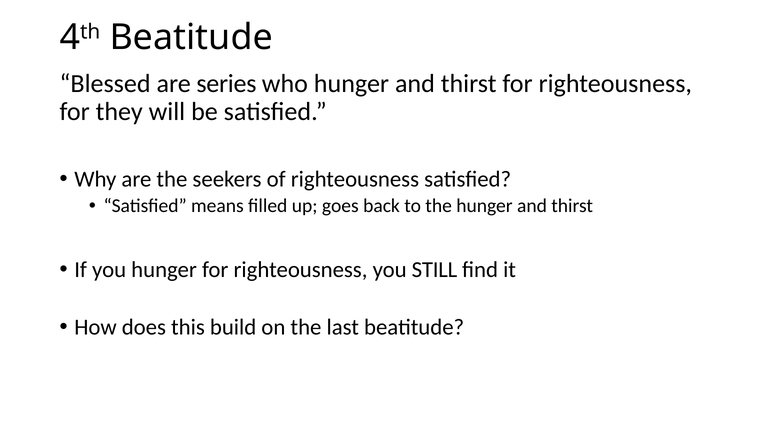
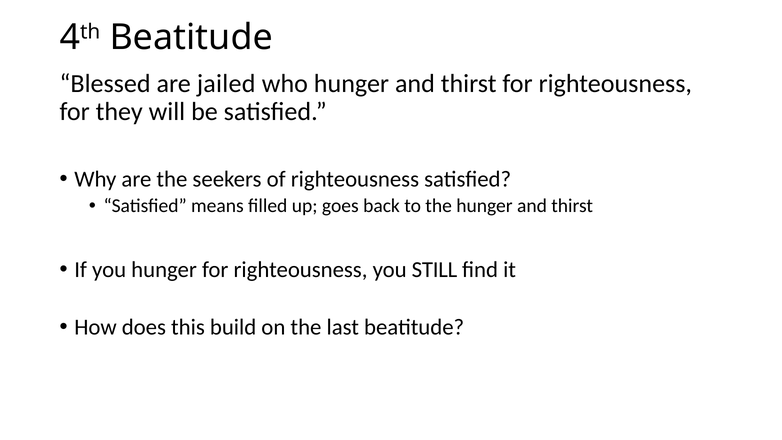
series: series -> jailed (226, 83)
